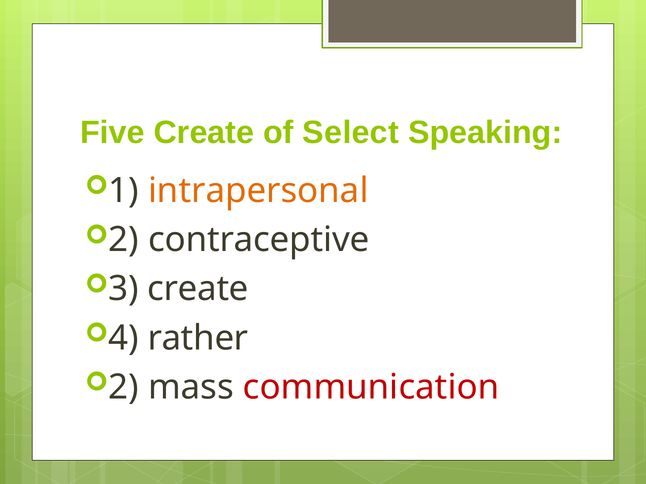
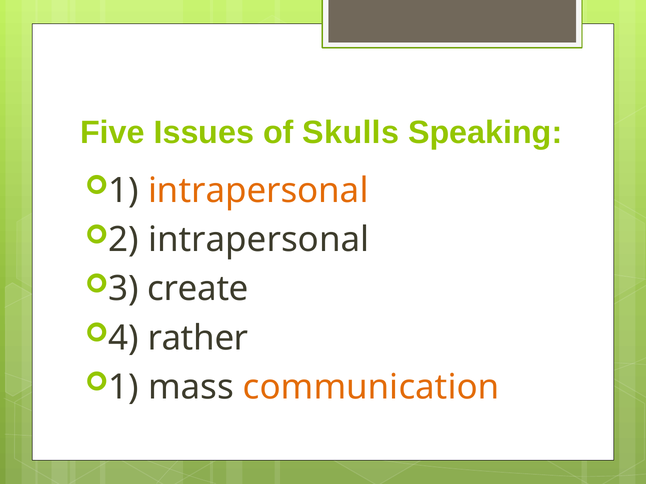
Five Create: Create -> Issues (204, 133)
Select: Select -> Skulls (351, 133)
2 contraceptive: contraceptive -> intrapersonal (259, 240)
2: 2 -> 1 (124, 387)
communication colour: red -> orange (371, 387)
